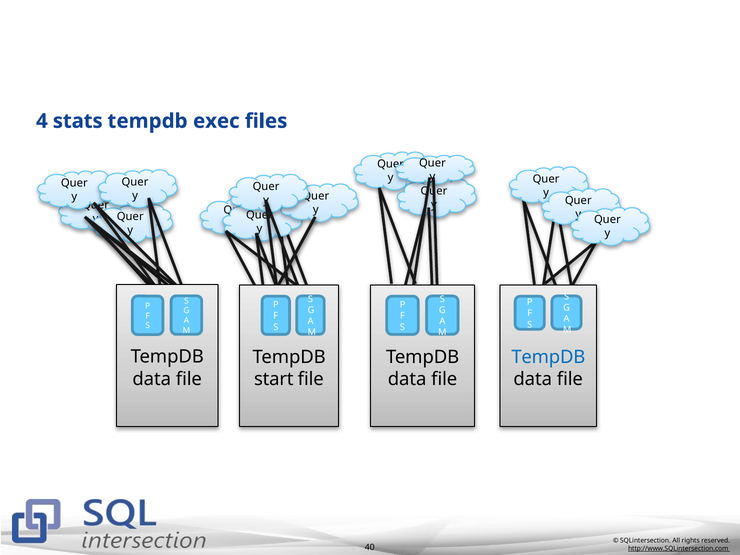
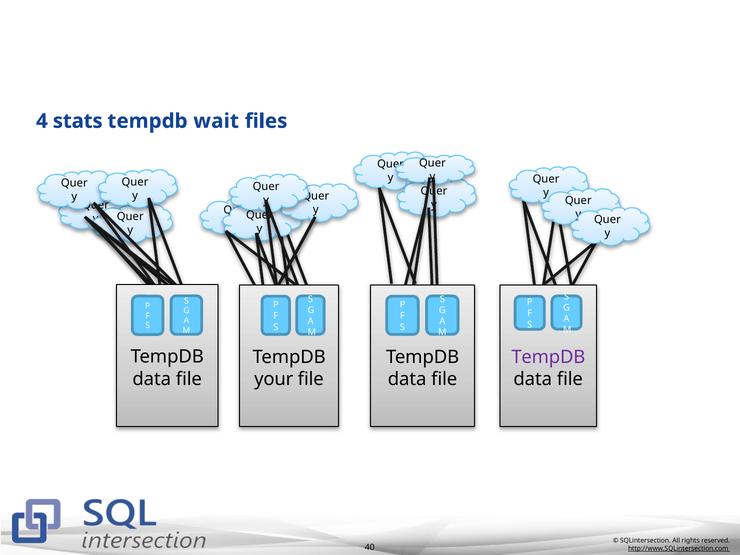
exec: exec -> wait (216, 121)
TempDB colour: blue -> purple (548, 357)
start: start -> your (274, 379)
